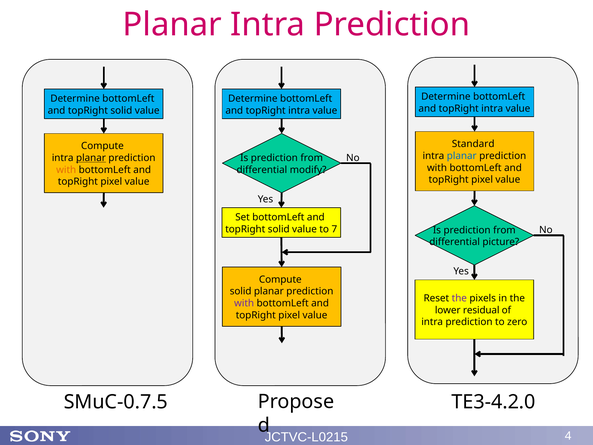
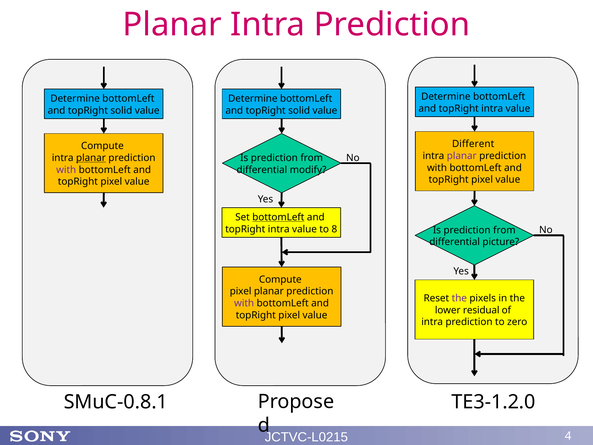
intra: intra -> solid (299, 110)
Standard: Standard -> Different (473, 144)
planar colour: blue -> purple (462, 156)
with colour: orange -> purple (66, 170)
bottomLeft underline: none -> present (278, 217)
solid: solid -> intra (279, 229)
7: 7 -> 8 (334, 229)
solid: solid -> pixel (241, 291)
SMuC-0.7.5: SMuC-0.7.5 -> SMuC-0.8.1 (116, 402)
TE3-4.2.0: TE3-4.2.0 -> TE3-1.2.0 (494, 402)
